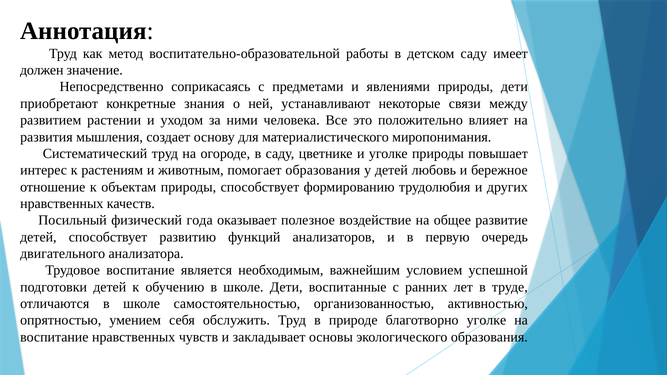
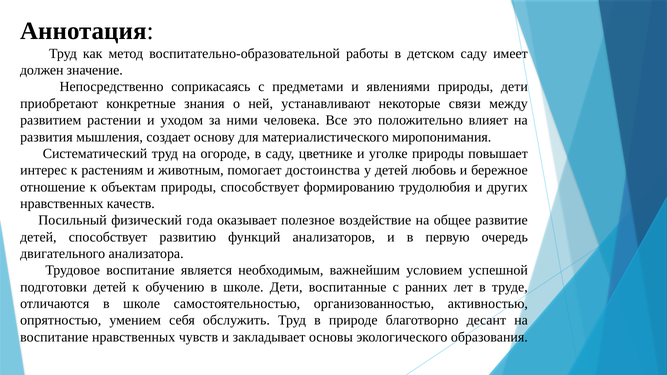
помогает образования: образования -> достоинства (323, 170)
благотворно уголке: уголке -> десант (486, 320)
